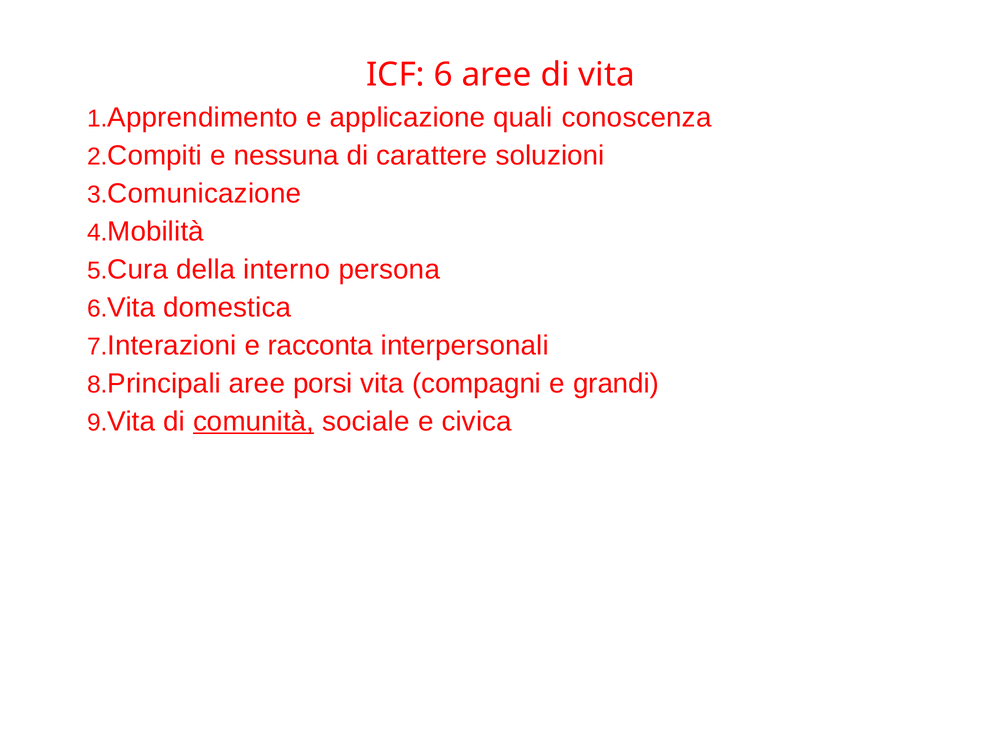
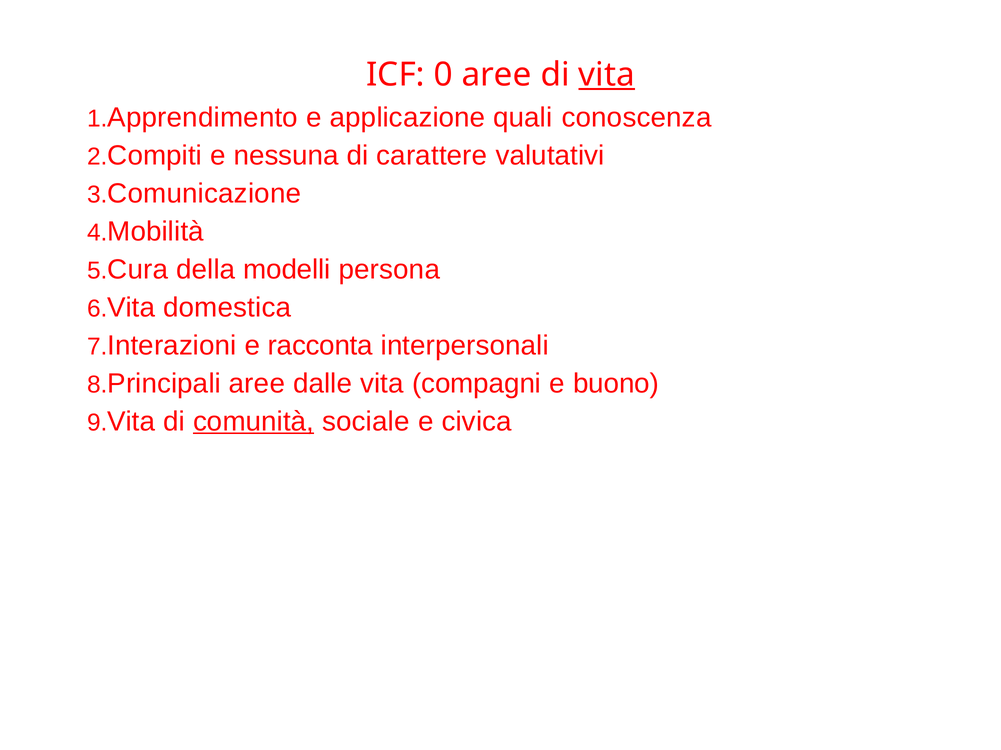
6: 6 -> 0 (443, 75)
vita underline: none -> present (607, 75)
soluzioni: soluzioni -> valutativi (550, 156)
interno: interno -> modelli (287, 270)
porsi: porsi -> dalle (323, 384)
grandi: grandi -> buono (616, 384)
